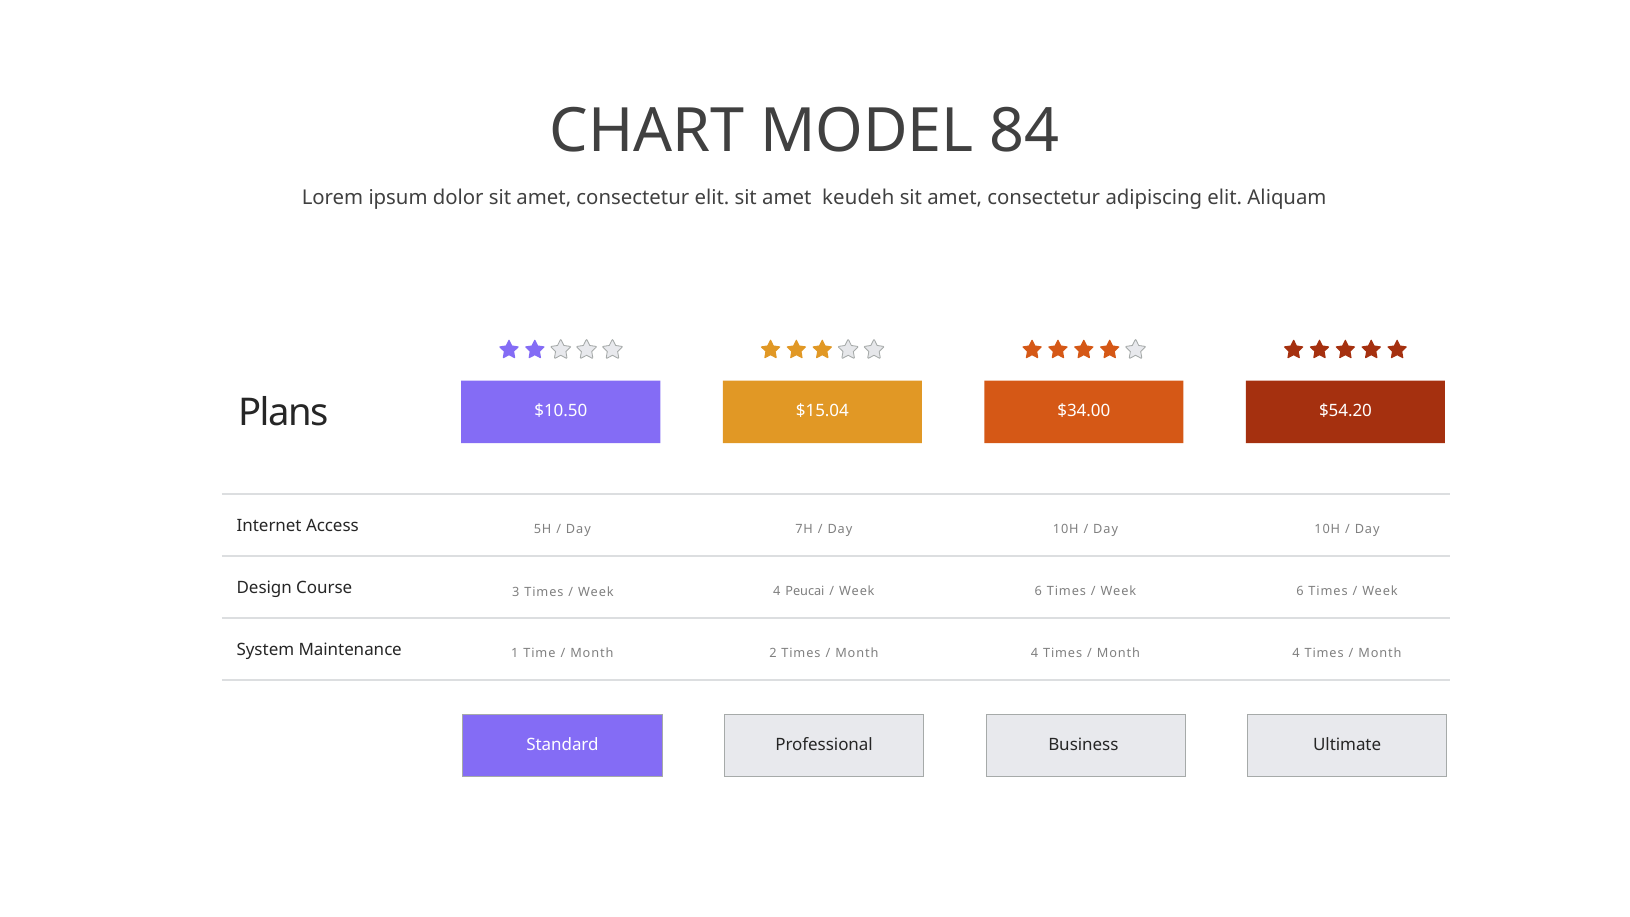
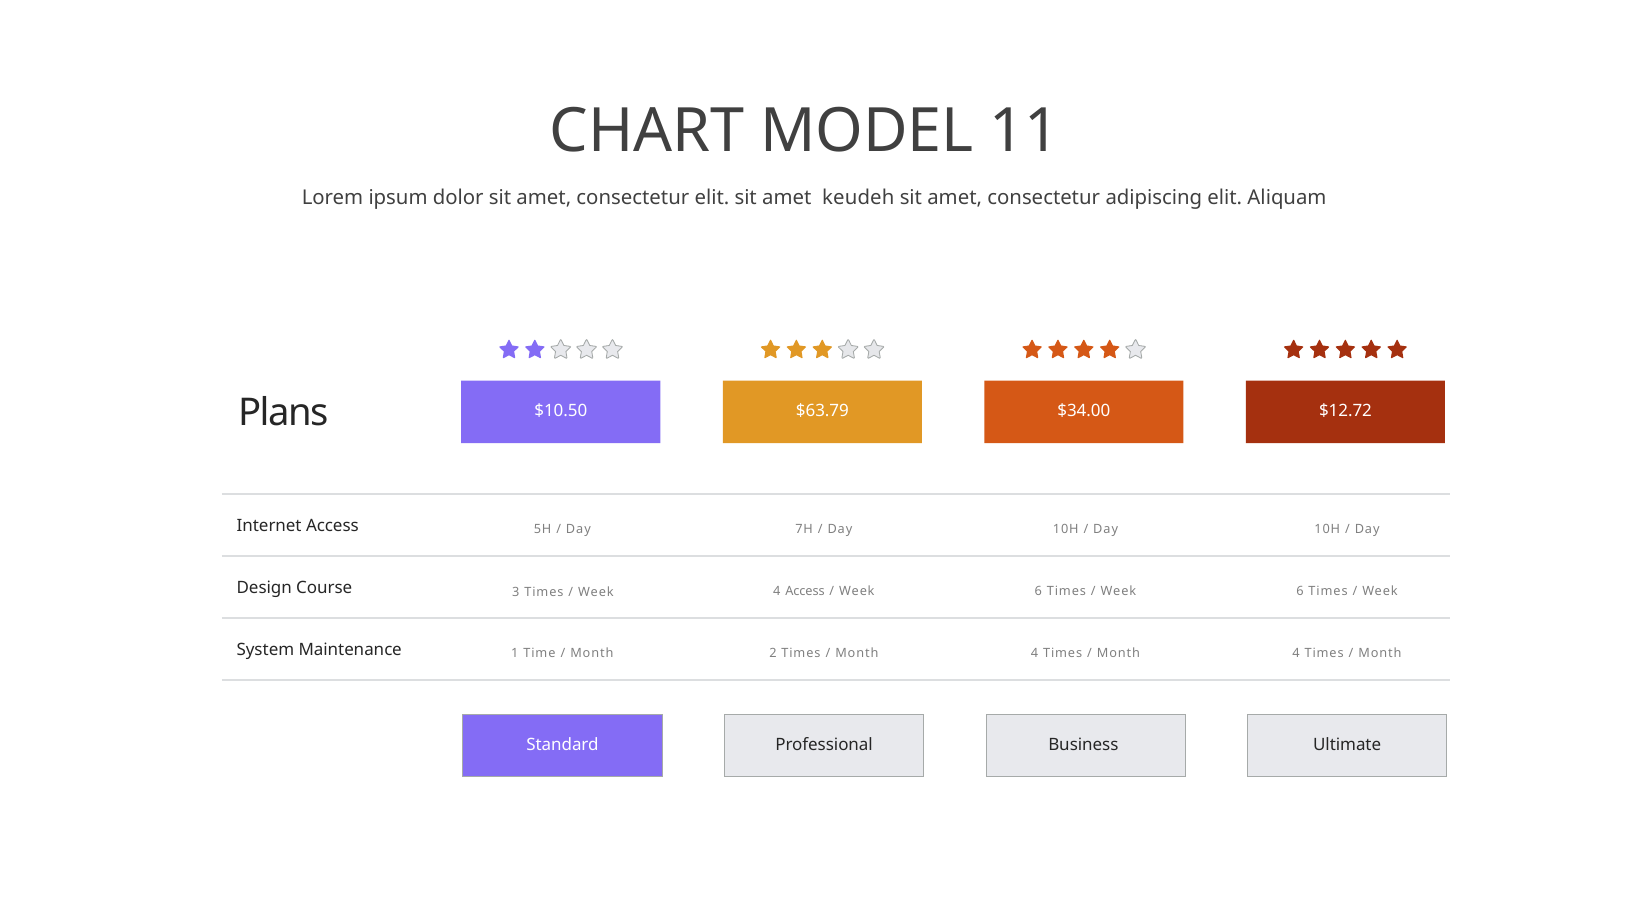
84: 84 -> 11 (1025, 132)
$15.04: $15.04 -> $63.79 (822, 410)
$54.20: $54.20 -> $12.72 (1345, 410)
4 Peucai: Peucai -> Access (805, 591)
